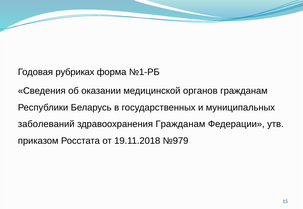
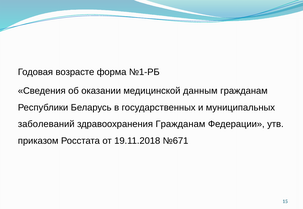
рубриках: рубриках -> возрасте (75, 72)
органов: органов -> данным (200, 91)
№979: №979 -> №671 (176, 141)
